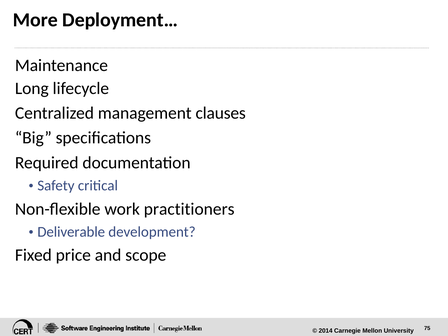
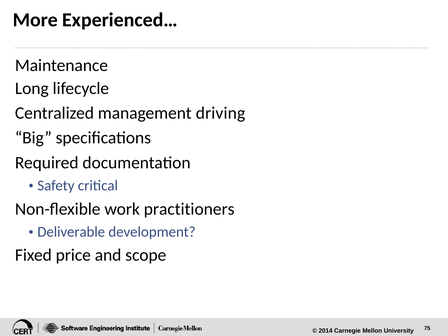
Deployment…: Deployment… -> Experienced… (120, 20)
clauses: clauses -> driving (220, 113)
